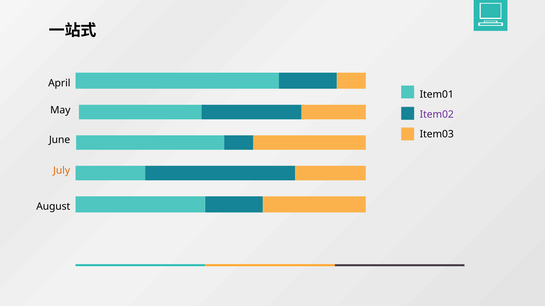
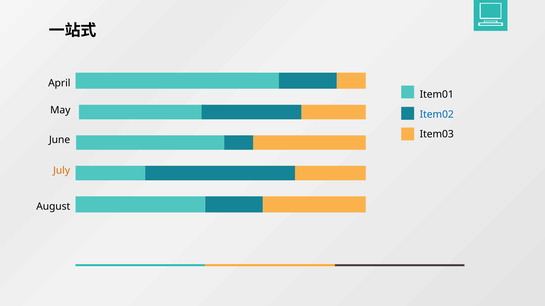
Item02 colour: purple -> blue (437, 115)
